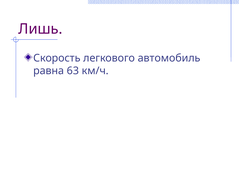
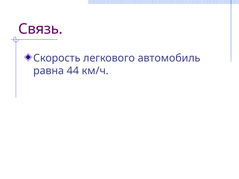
Лишь: Лишь -> Связь (40, 29)
63: 63 -> 44 (73, 71)
